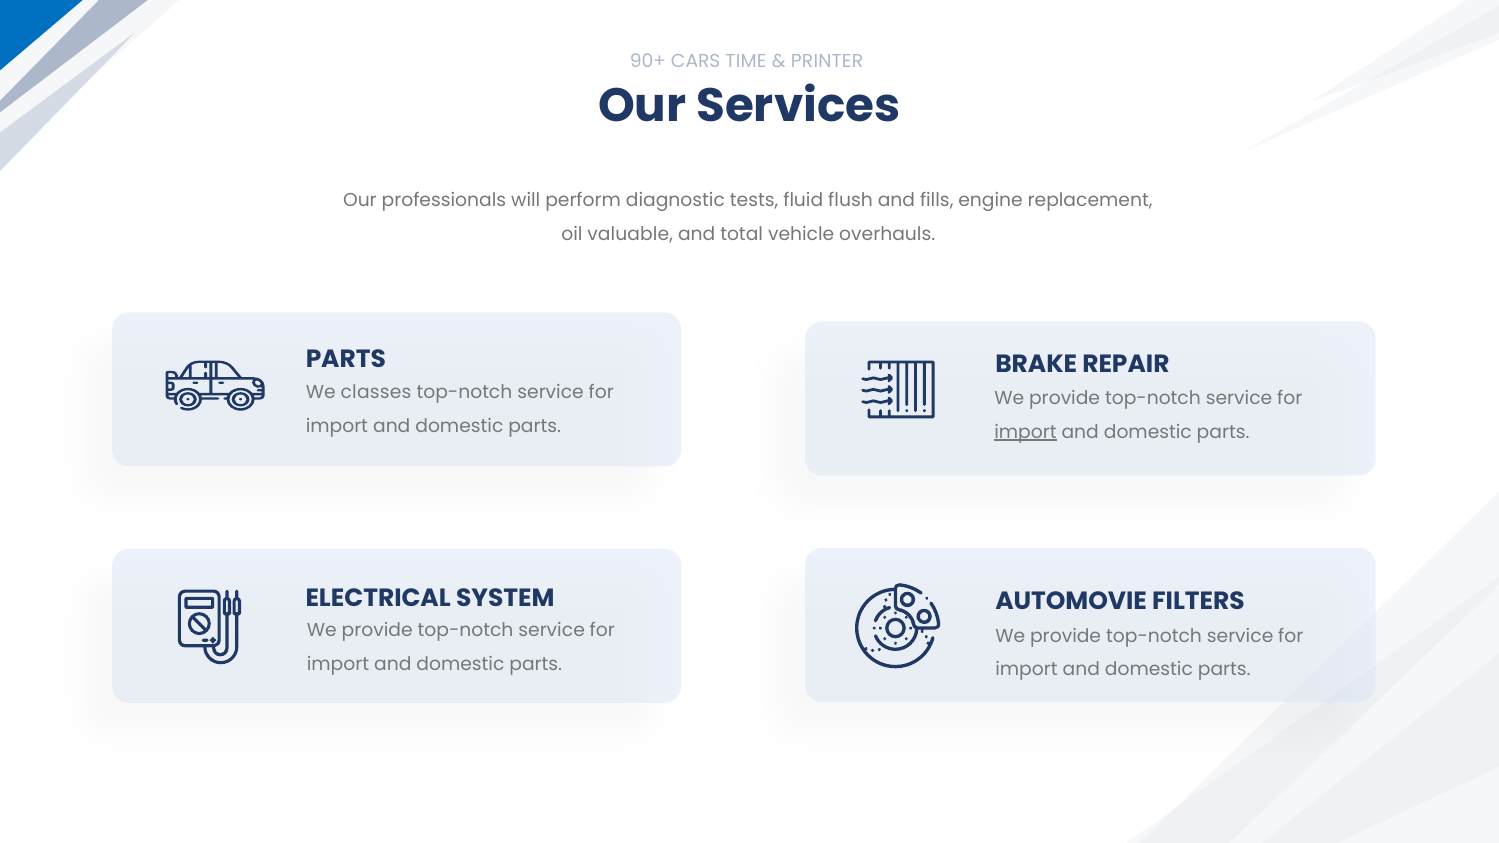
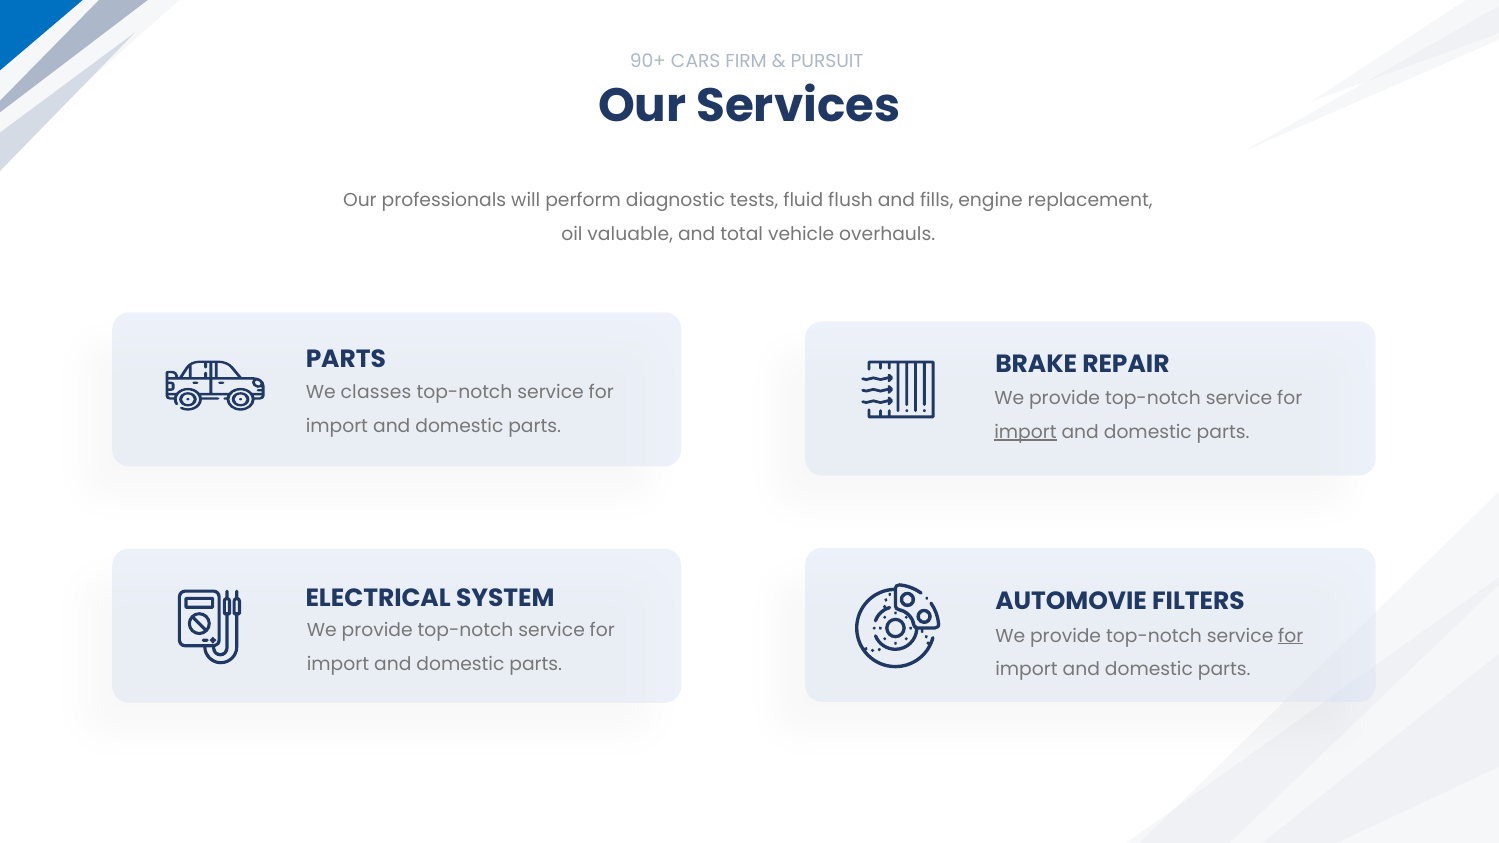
TIME: TIME -> FIRM (746, 61)
PRINTER: PRINTER -> PURSUIT (827, 61)
for underline: none -> present (1291, 636)
